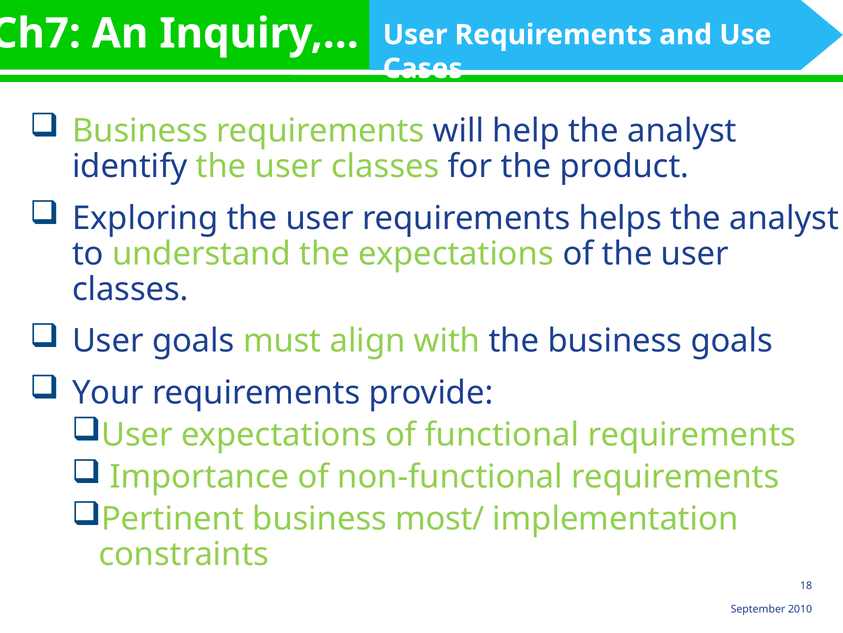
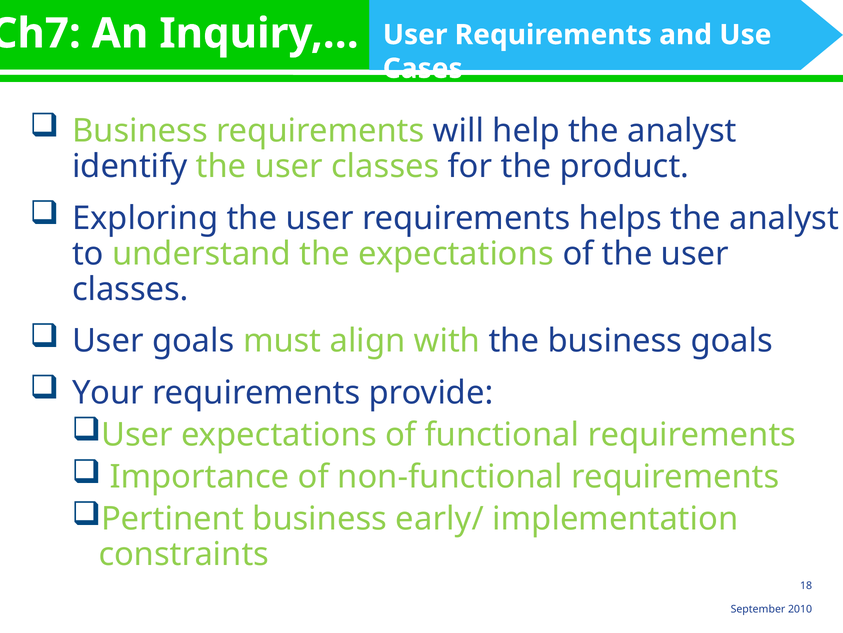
most/: most/ -> early/ (440, 518)
